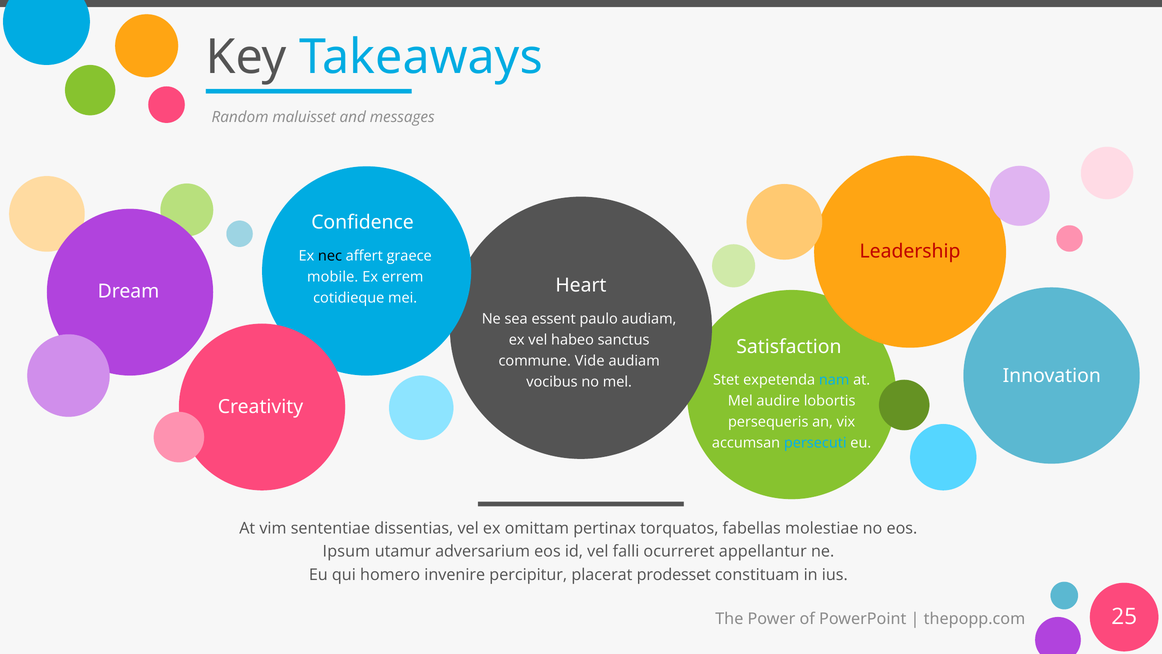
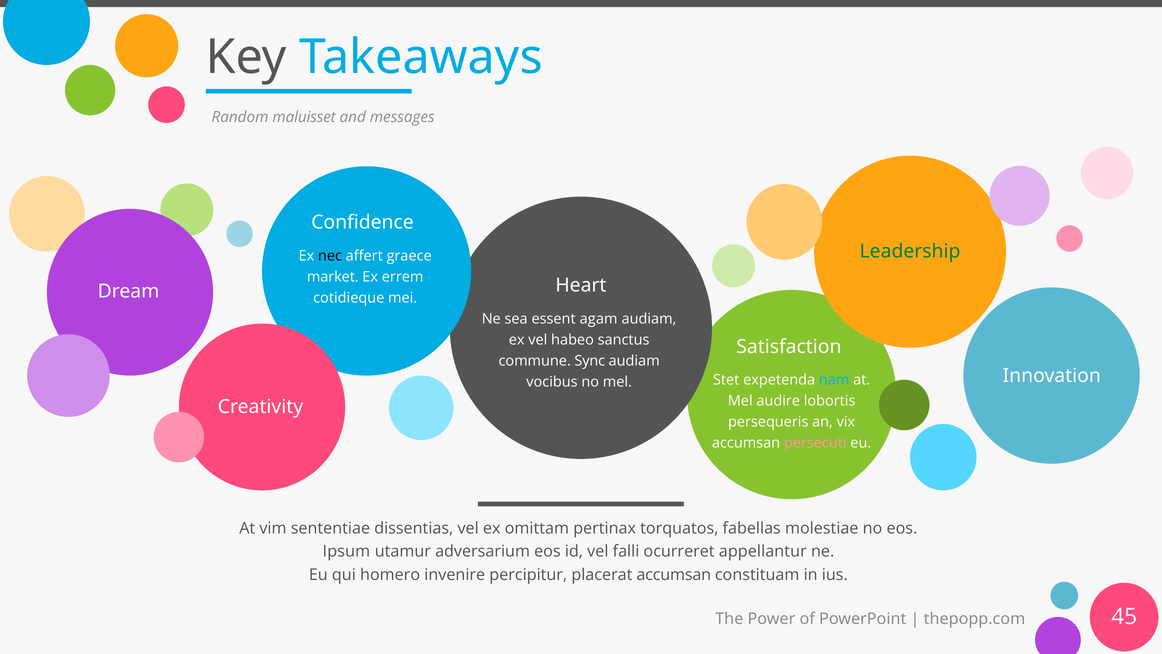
Leadership colour: red -> green (910, 251)
mobile: mobile -> market (333, 277)
paulo: paulo -> agam (599, 319)
Vide: Vide -> Sync (590, 361)
persecuti colour: light blue -> pink (815, 443)
placerat prodesset: prodesset -> accumsan (674, 575)
25: 25 -> 45 (1124, 617)
